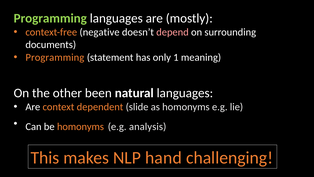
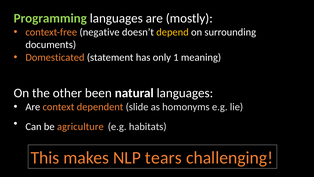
depend colour: pink -> yellow (172, 32)
Programming: Programming -> Domesticated (55, 57)
be homonyms: homonyms -> agriculture (80, 126)
analysis: analysis -> habitats (148, 126)
hand: hand -> tears (163, 158)
